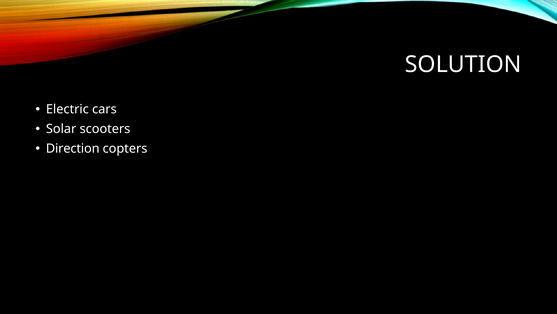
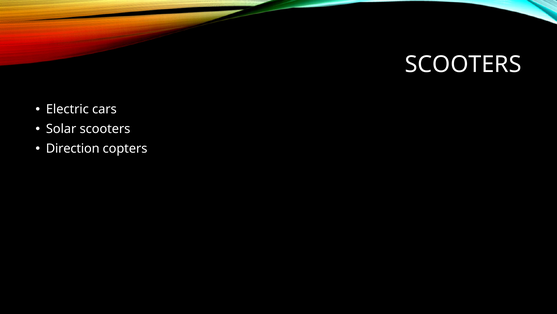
SOLUTION: SOLUTION -> SCOOTERS (463, 64)
